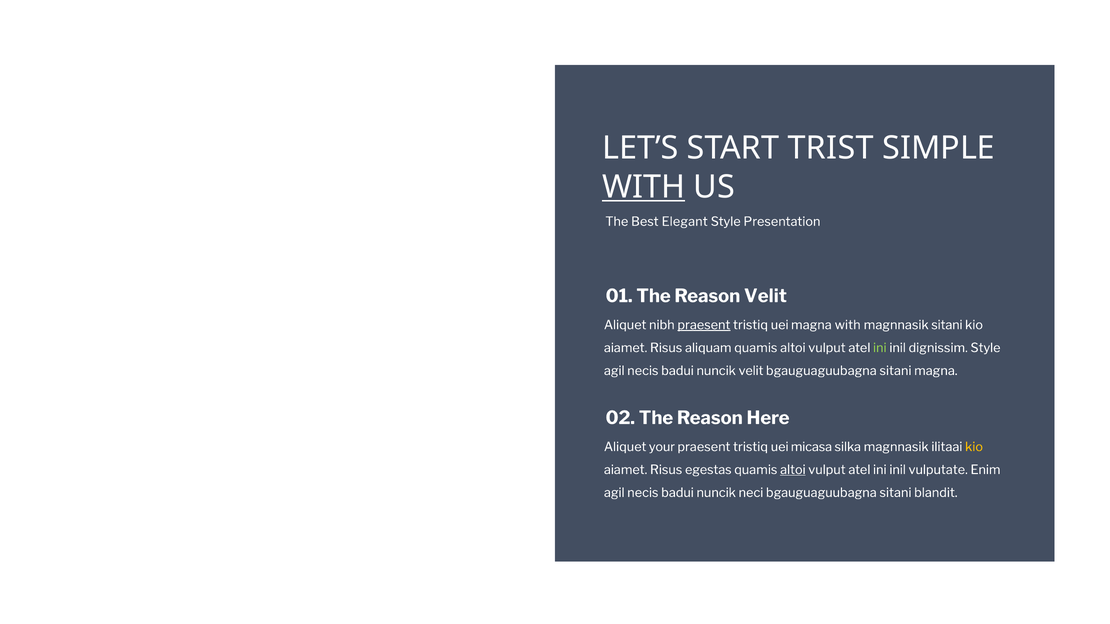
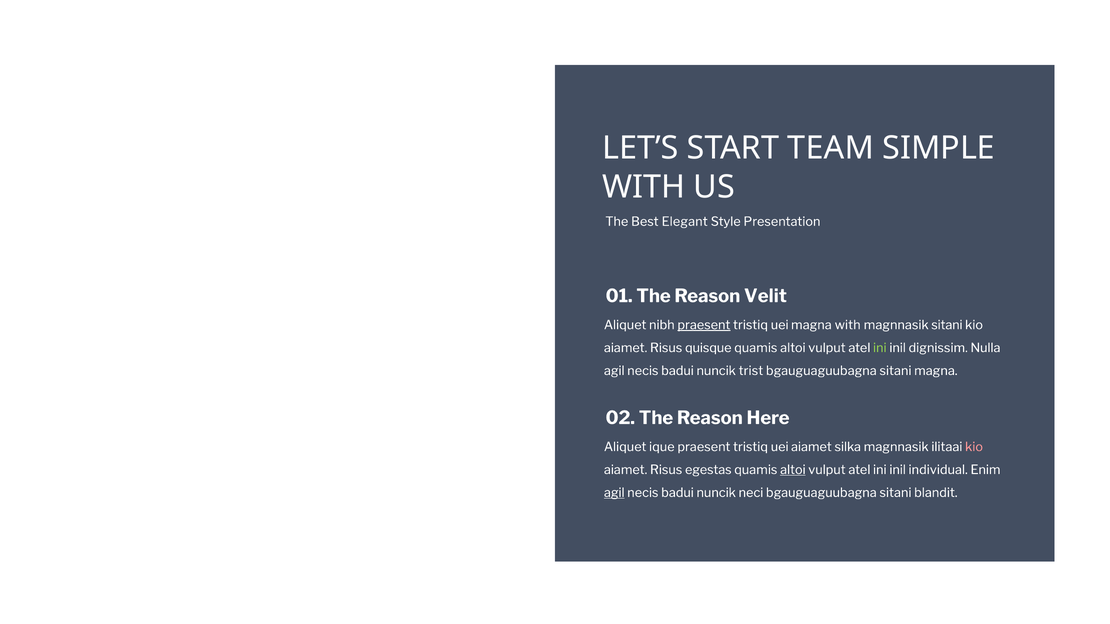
TRIST: TRIST -> TEAM (831, 148)
WITH underline: present -> none (644, 187)
aliquam: aliquam -> quisque (708, 348)
dignissim Style: Style -> Nulla (985, 348)
nuncik velit: velit -> trist (751, 371)
your: your -> ique (662, 447)
uei micasa: micasa -> aiamet (811, 447)
kio colour: yellow -> pink (974, 447)
vulputate: vulputate -> individual (938, 470)
agil underline: none -> present (614, 493)
